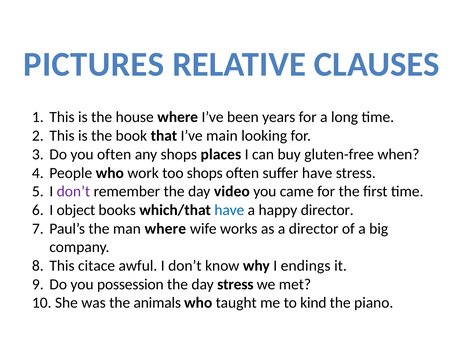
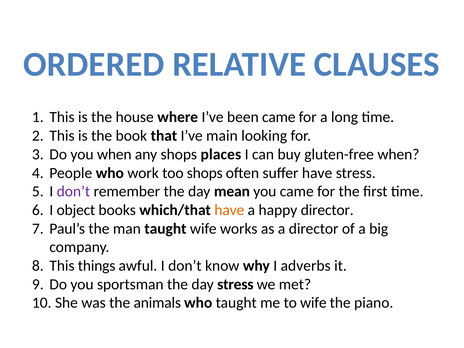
PICTURES: PICTURES -> ORDERED (94, 64)
been years: years -> came (279, 117)
you often: often -> when (114, 154)
video: video -> mean (232, 191)
have colour: blue -> orange (229, 210)
man where: where -> taught (165, 229)
citace: citace -> things (97, 266)
endings: endings -> adverbs (306, 266)
possession: possession -> sportsman (130, 284)
to kind: kind -> wife (313, 303)
